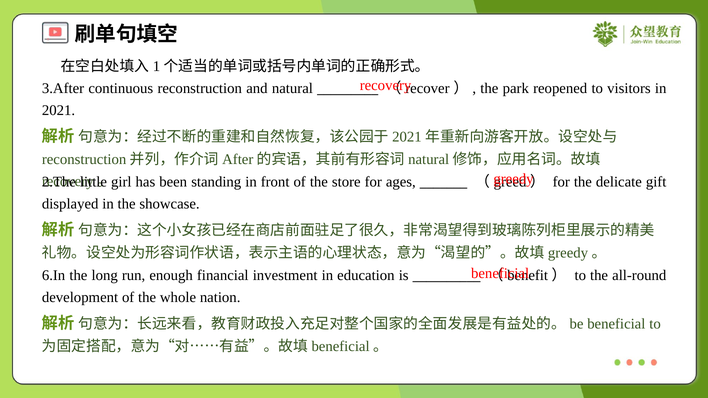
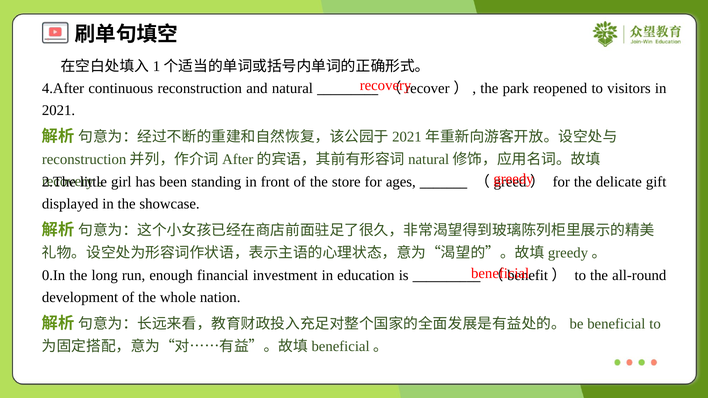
3.After: 3.After -> 4.After (63, 88)
6.In: 6.In -> 0.In (54, 276)
